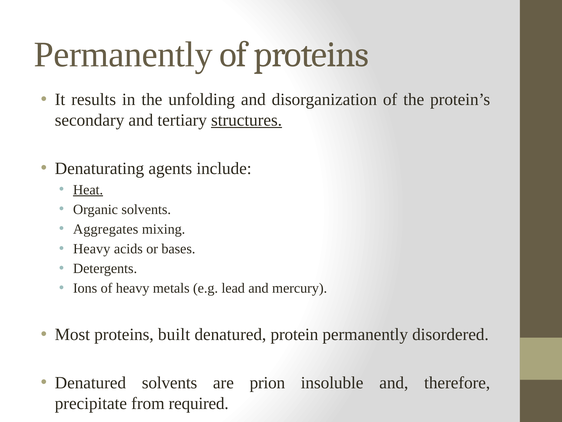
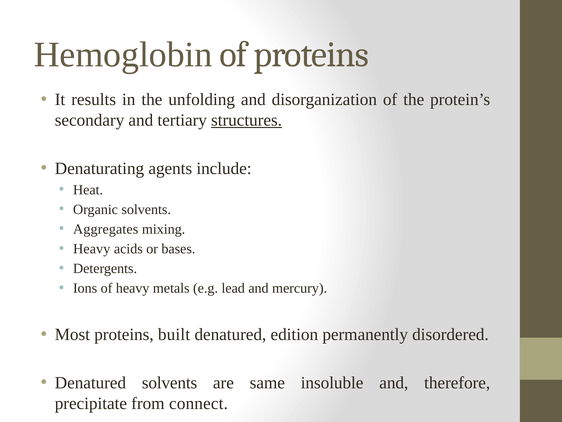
Permanently: Permanently -> Hemoglobin (123, 55)
Heat underline: present -> none (88, 189)
protein: protein -> edition (294, 334)
prion: prion -> same (267, 382)
required: required -> connect (198, 403)
